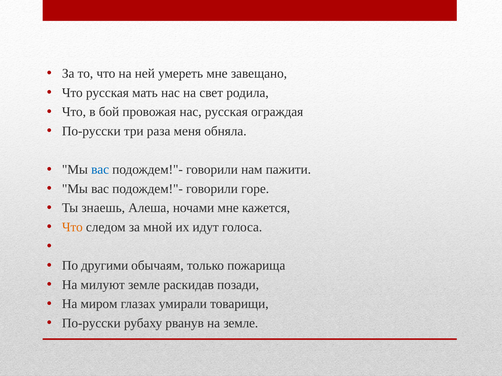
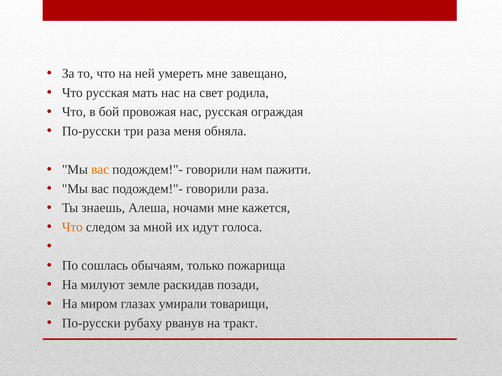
вас colour: blue -> orange (100, 170)
говорили горе: горе -> раза (255, 189)
другими: другими -> сошлась (105, 266)
на земле: земле -> тракт (241, 324)
